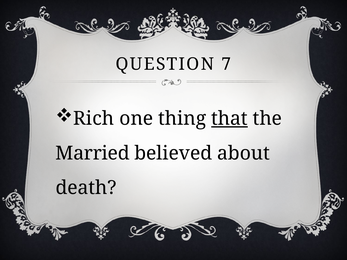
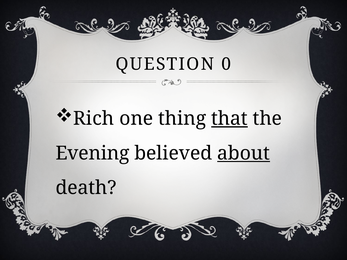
7: 7 -> 0 (226, 64)
Married: Married -> Evening (93, 153)
about underline: none -> present (244, 153)
